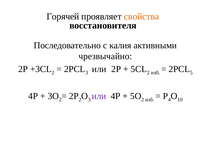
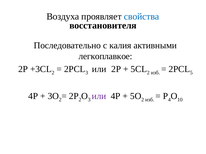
Горячей: Горячей -> Воздуха (63, 17)
свойства colour: orange -> blue (142, 17)
чрезвычайно: чрезвычайно -> легкоплавкое (105, 56)
